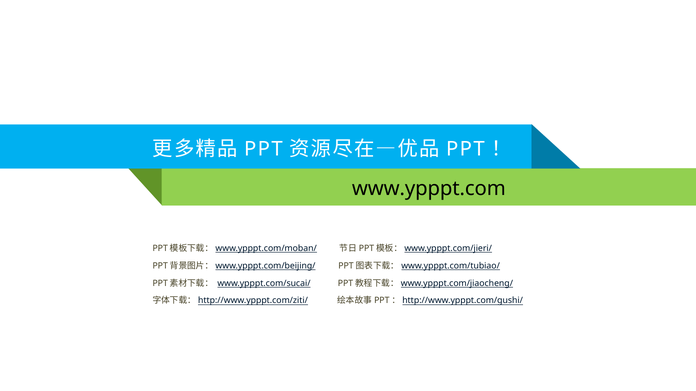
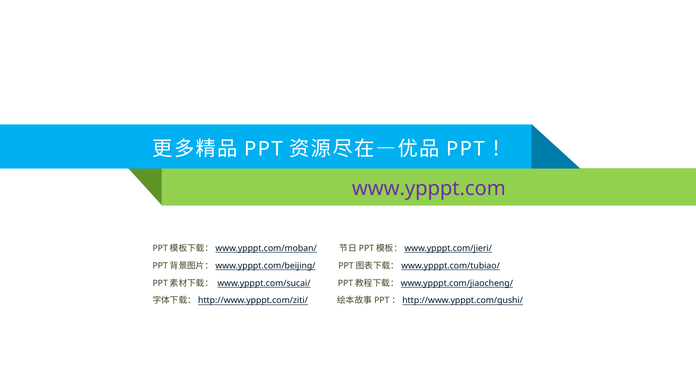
www.ypppt.com colour: black -> purple (429, 189)
